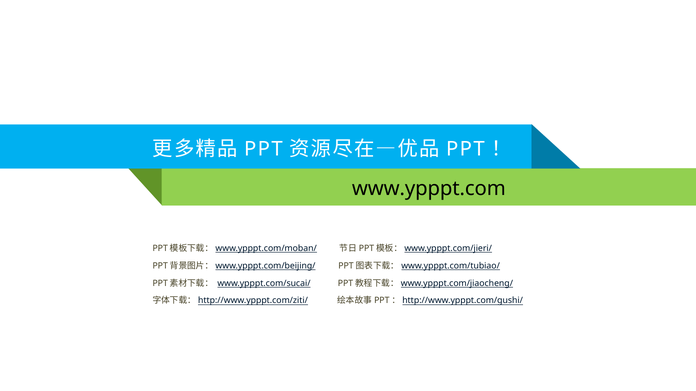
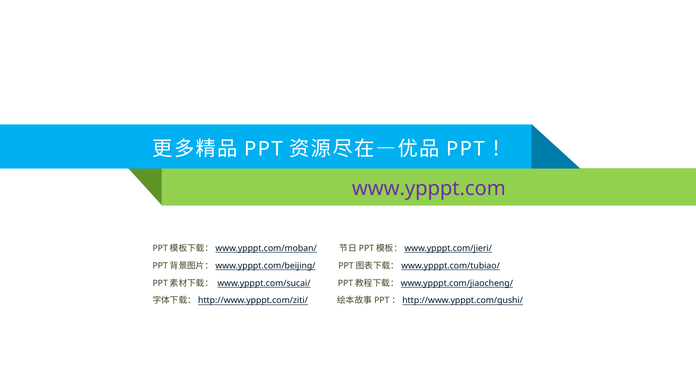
www.ypppt.com colour: black -> purple (429, 189)
